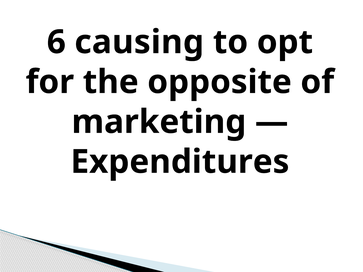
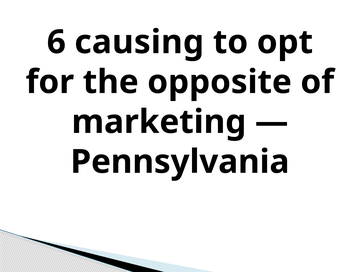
Expenditures: Expenditures -> Pennsylvania (180, 162)
